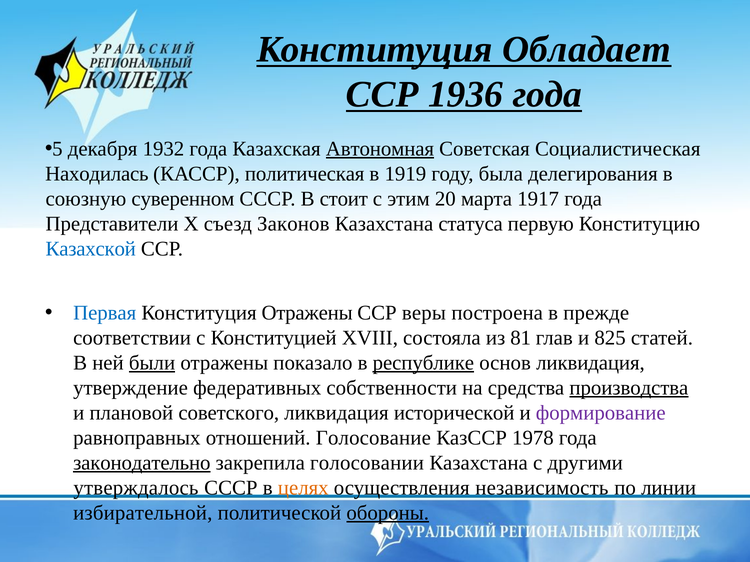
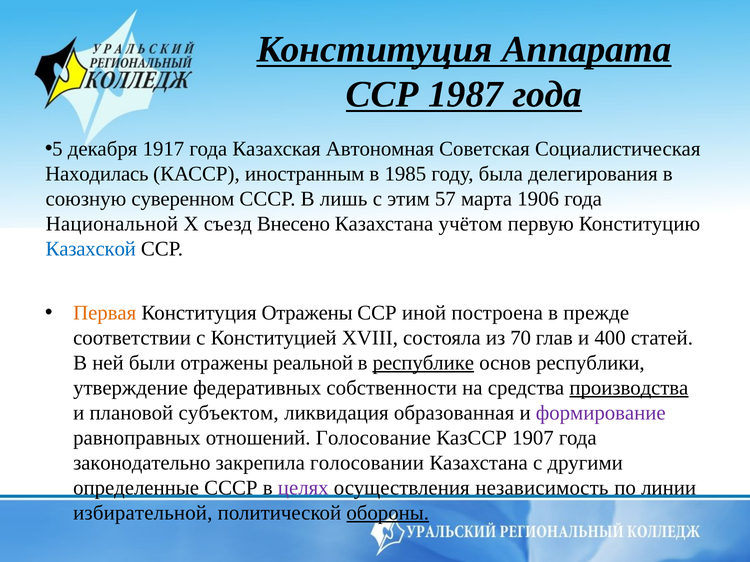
Обладает: Обладает -> Аппарата (587, 50)
1936: 1936 -> 1987 (466, 95)
1932: 1932 -> 1917 (163, 149)
Автономная underline: present -> none (380, 149)
политическая: политическая -> иностранным (305, 174)
1919: 1919 -> 1985 (405, 174)
стоит: стоит -> лишь (344, 199)
20: 20 -> 57 (445, 199)
1917: 1917 -> 1906 (538, 199)
Представители: Представители -> Национальной (112, 224)
Законов: Законов -> Внесено (293, 224)
статуса: статуса -> учётом (470, 224)
Первая colour: blue -> orange (105, 313)
веры: веры -> иной (424, 313)
81: 81 -> 70 (521, 338)
825: 825 -> 400 (610, 338)
были underline: present -> none (152, 363)
показало: показало -> реальной (313, 363)
основ ликвидация: ликвидация -> республики (590, 363)
советского: советского -> субъектом (229, 413)
исторической: исторической -> образованная (454, 413)
1978: 1978 -> 1907 (533, 438)
законодательно underline: present -> none (142, 463)
утверждалось: утверждалось -> определенные (136, 488)
целях colour: orange -> purple (303, 488)
